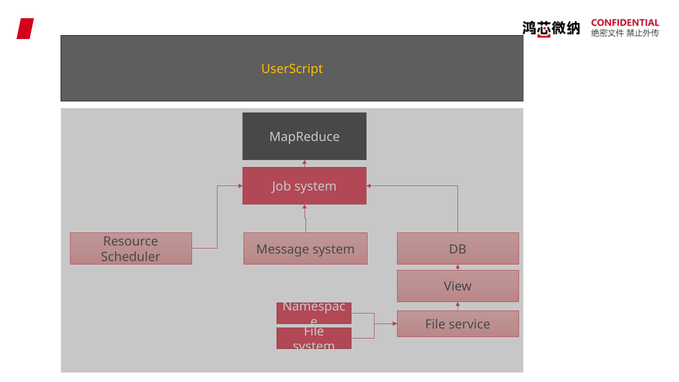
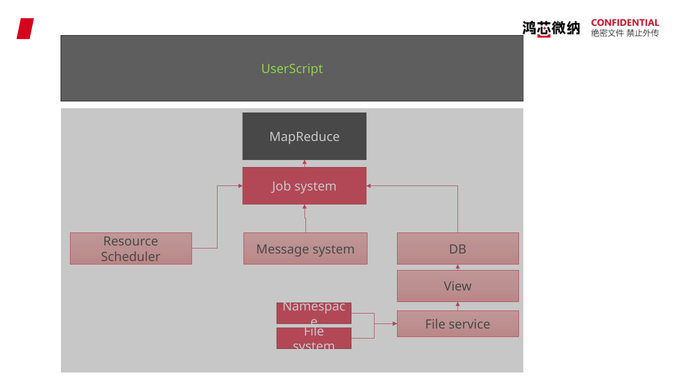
UserScript colour: yellow -> light green (292, 69)
